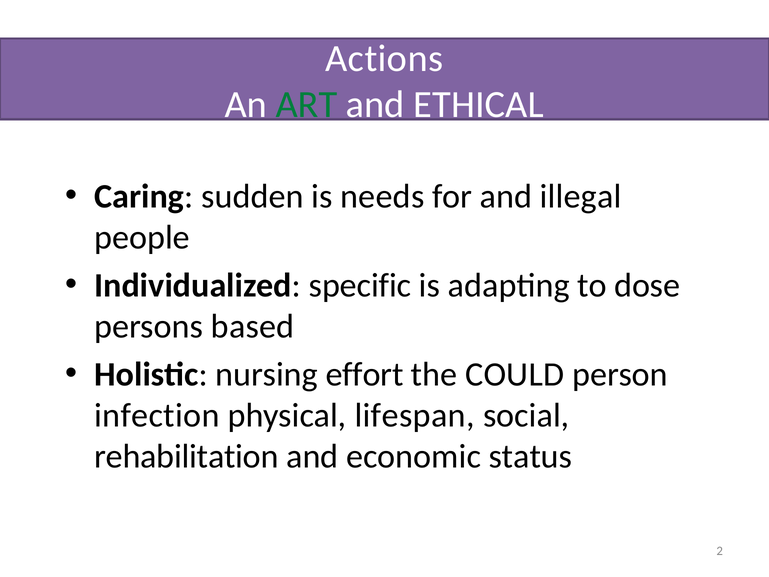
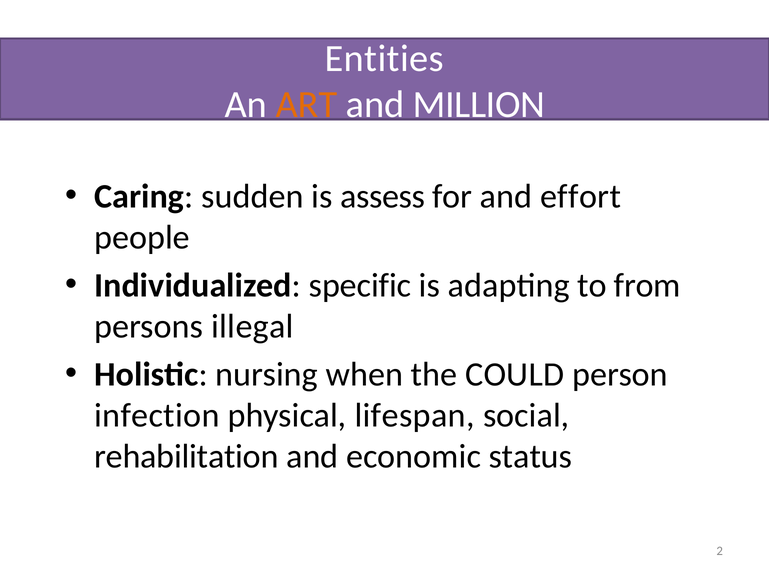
Actions: Actions -> Entities (384, 58)
ART colour: green -> orange (307, 105)
ETHICAL: ETHICAL -> MILLION (479, 105)
needs: needs -> assess (383, 196)
illegal: illegal -> effort (581, 196)
dose: dose -> from (647, 285)
based: based -> illegal (252, 326)
effort: effort -> when (364, 374)
